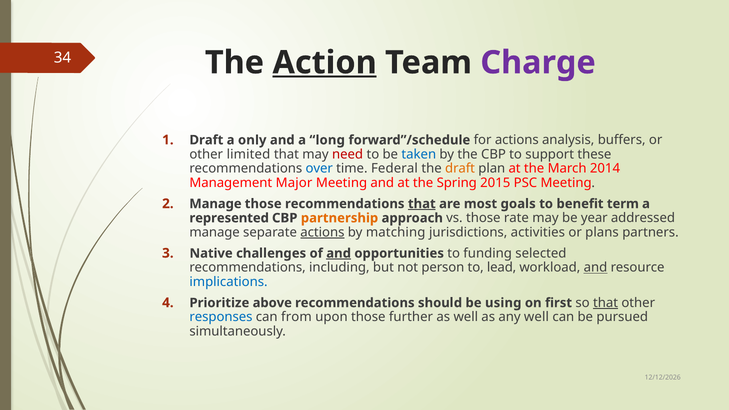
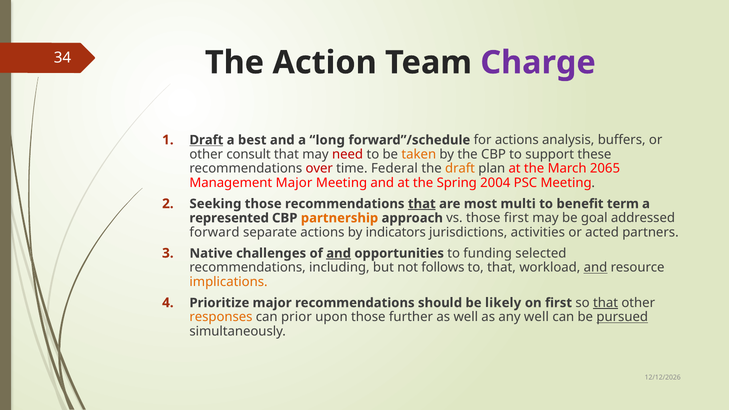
Action underline: present -> none (325, 63)
Draft underline: none -> present (206, 140)
only: only -> best (252, 140)
limited: limited -> consult (249, 154)
taken colour: blue -> orange (419, 154)
over colour: blue -> red (319, 169)
2014: 2014 -> 2065 (605, 169)
2015: 2015 -> 2004 (495, 183)
Manage: Manage -> Seeking (215, 204)
goals: goals -> multi (518, 204)
those rate: rate -> first (516, 218)
year: year -> goal (594, 218)
manage: manage -> forward (214, 232)
actions underline: present -> none (322, 232)
matching: matching -> indicators (396, 232)
plans: plans -> acted (602, 232)
person: person -> follows (443, 268)
to lead: lead -> that (502, 268)
implications colour: blue -> orange (229, 282)
Prioritize above: above -> major (272, 303)
using: using -> likely (503, 303)
responses colour: blue -> orange (221, 317)
from: from -> prior (296, 317)
pursued underline: none -> present (622, 317)
